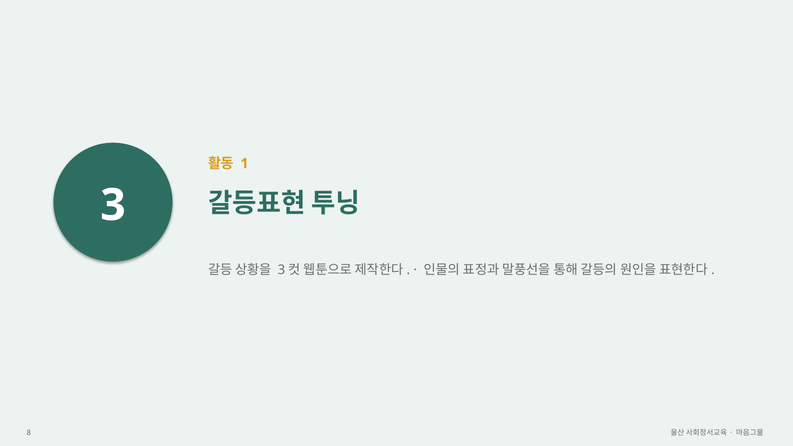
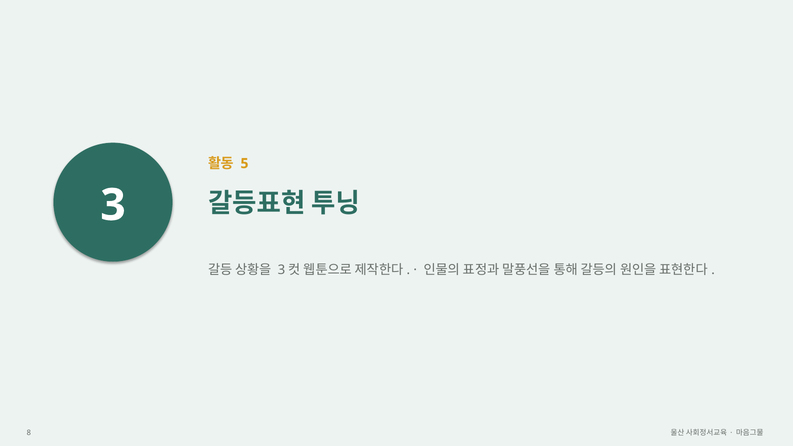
1: 1 -> 5 (244, 164)
